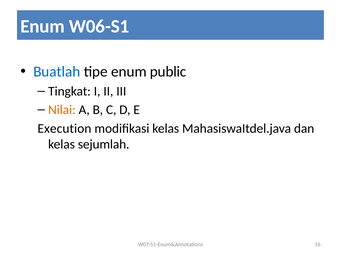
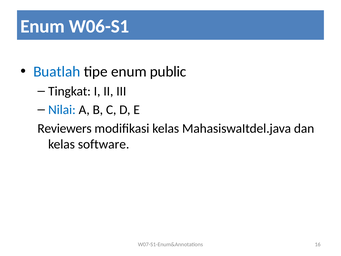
Nilai colour: orange -> blue (62, 110)
Execution: Execution -> Reviewers (65, 128)
sejumlah: sejumlah -> software (104, 144)
